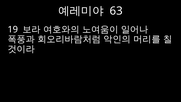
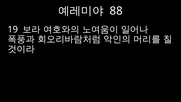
63: 63 -> 88 (116, 11)
